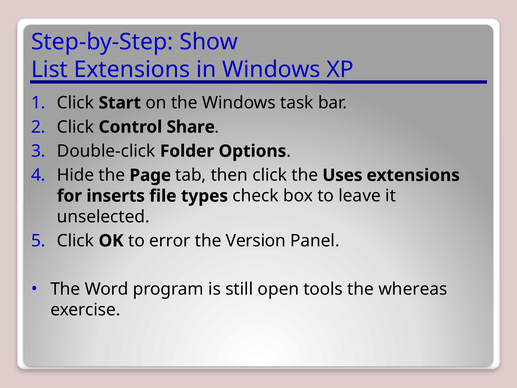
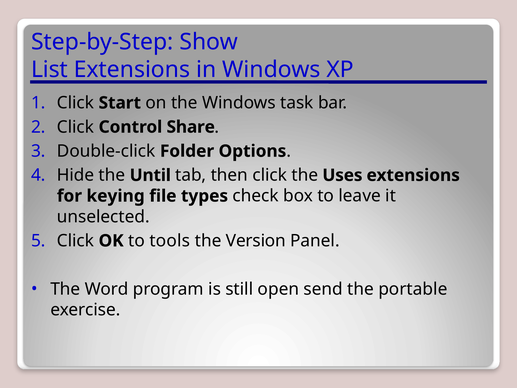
Page: Page -> Until (150, 175)
inserts: inserts -> keying (116, 196)
error: error -> tools (170, 241)
tools: tools -> send (323, 289)
whereas: whereas -> portable (413, 289)
